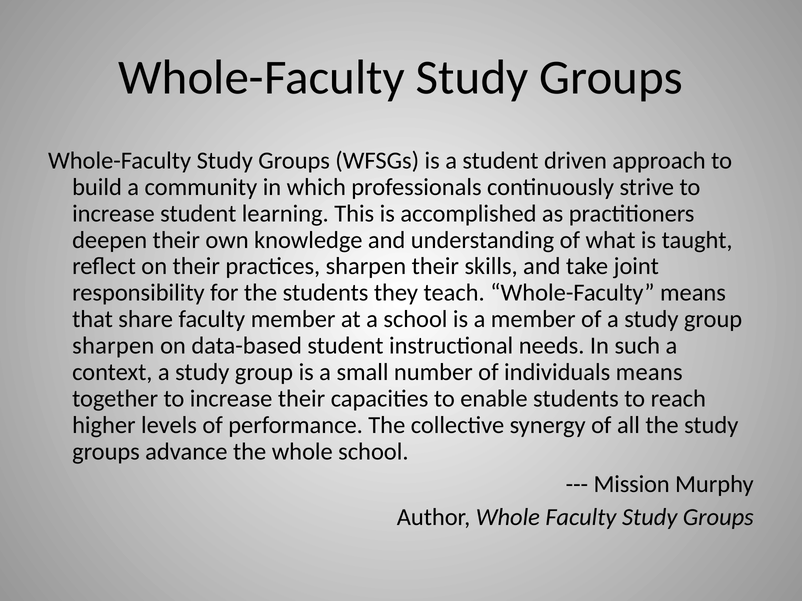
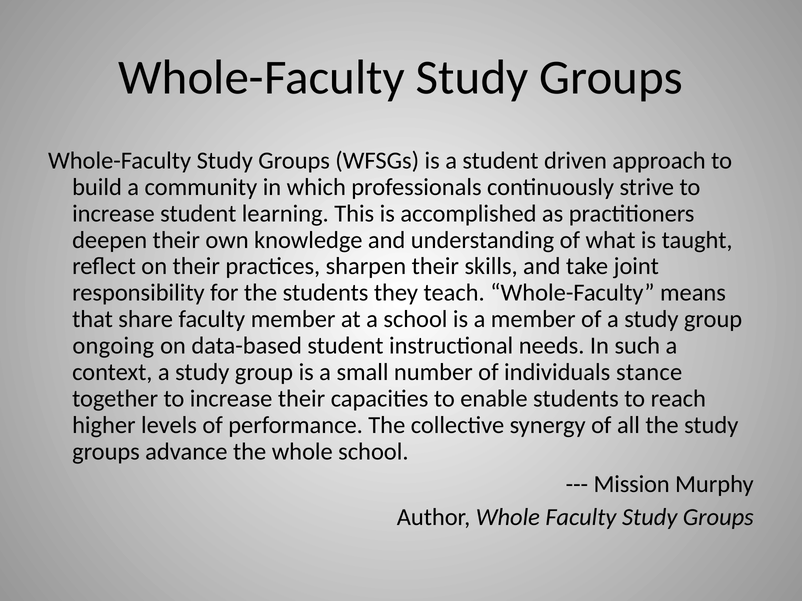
sharpen: sharpen -> ongoing (113, 346)
individuals means: means -> stance (649, 372)
